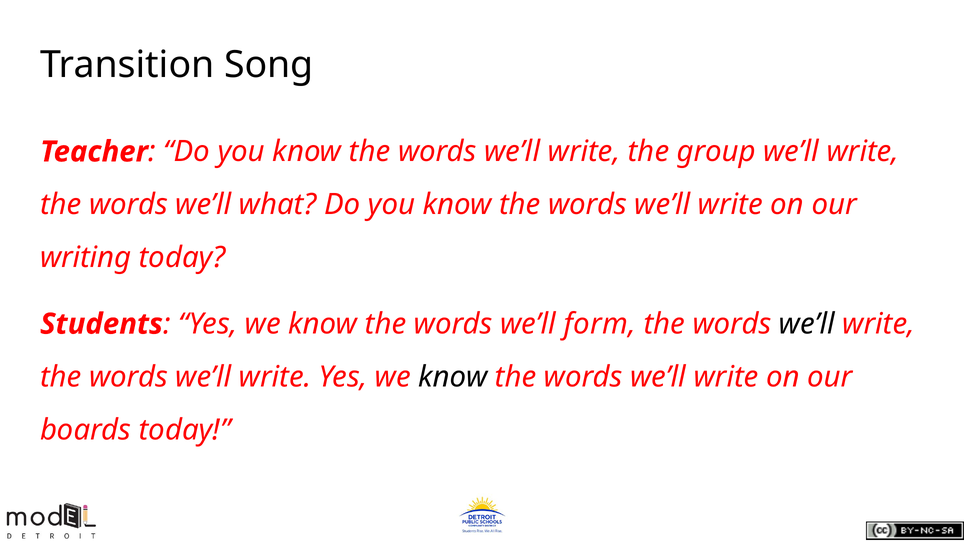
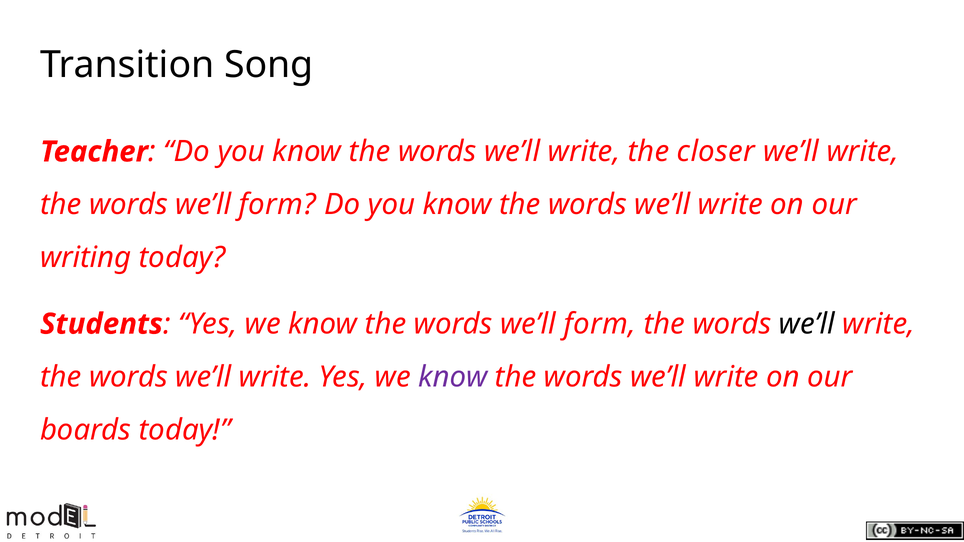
group: group -> closer (716, 152)
what: what -> form (277, 205)
know colour: black -> purple (453, 377)
